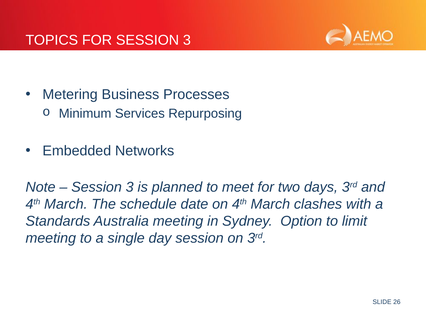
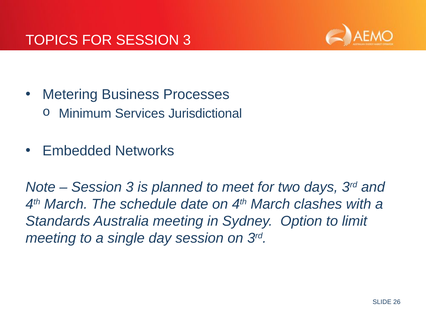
Repurposing: Repurposing -> Jurisdictional (205, 114)
